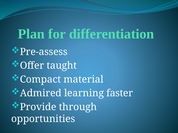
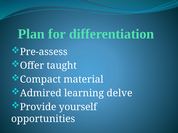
faster: faster -> delve (120, 94)
through: through -> yourself (78, 107)
